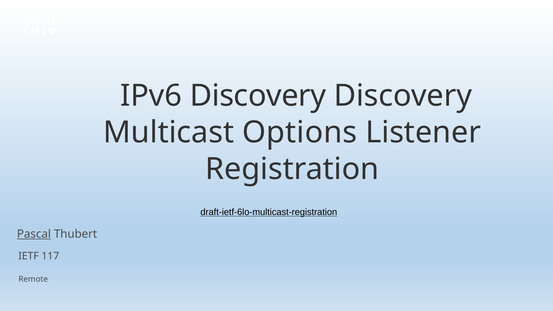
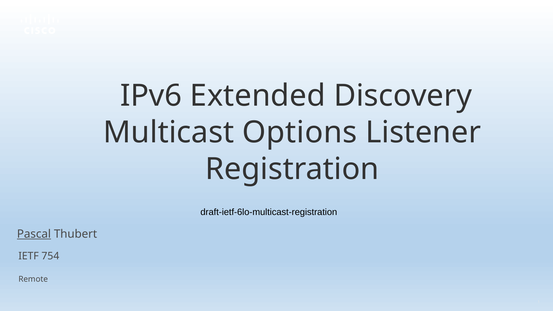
IPv6 Discovery: Discovery -> Extended (258, 96)
draft-ietf-6lo-multicast-registration underline: present -> none (269, 212)
117: 117 -> 754 (50, 256)
